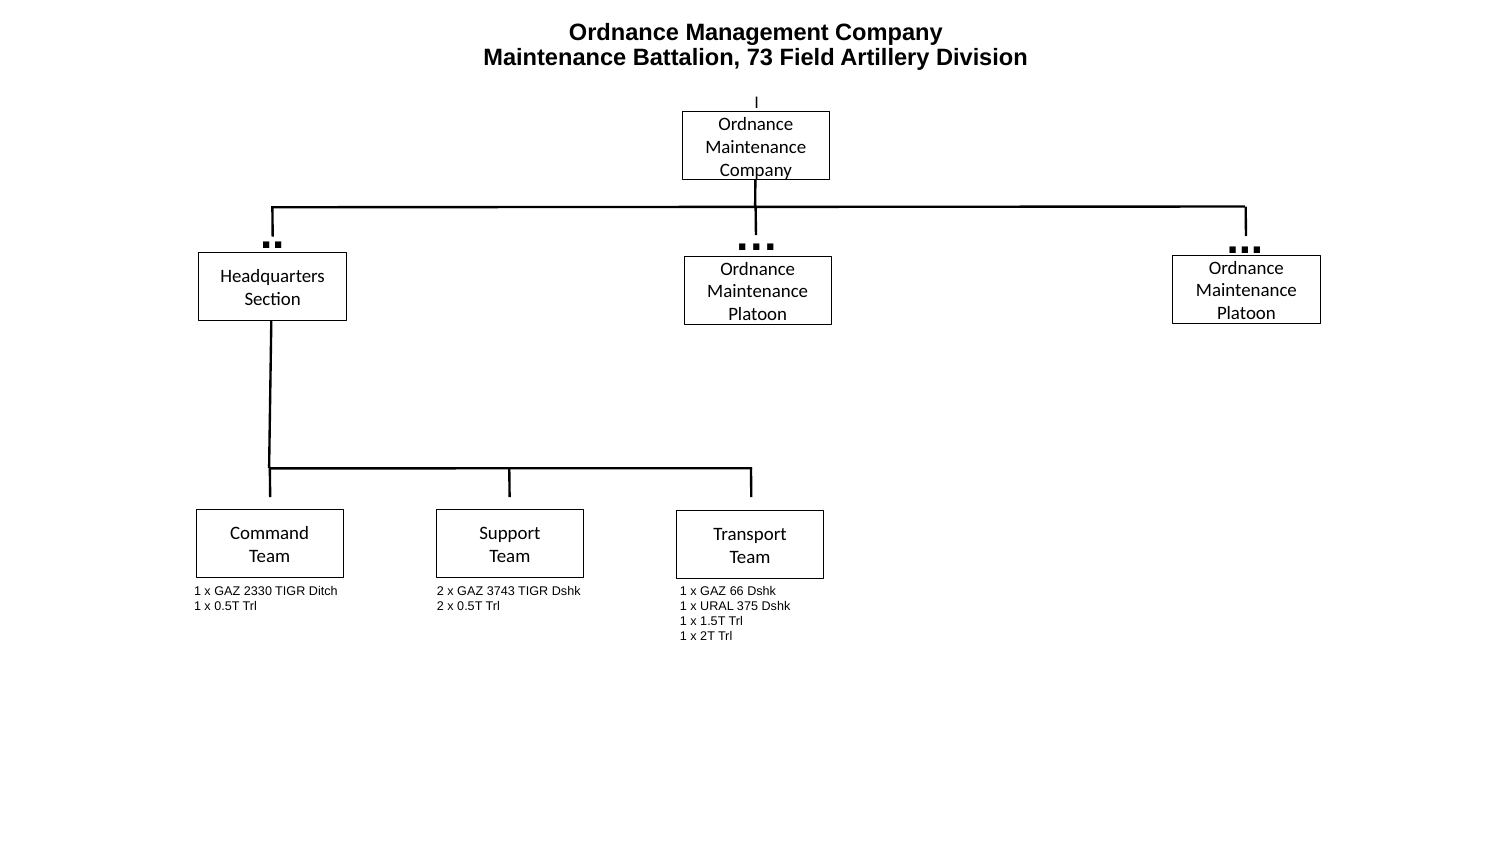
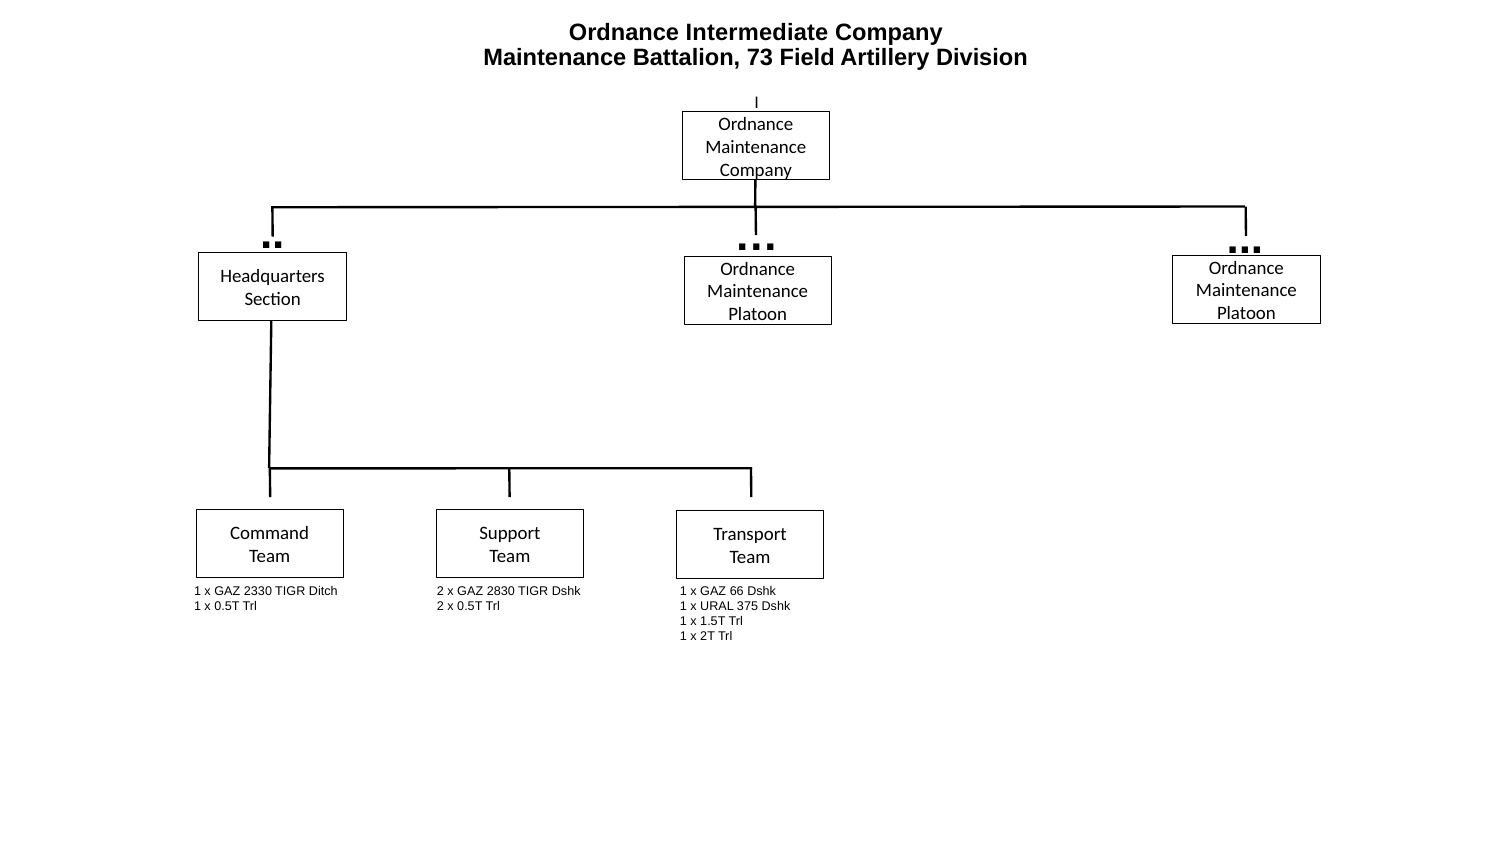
Management: Management -> Intermediate (757, 32)
3743: 3743 -> 2830 (501, 591)
